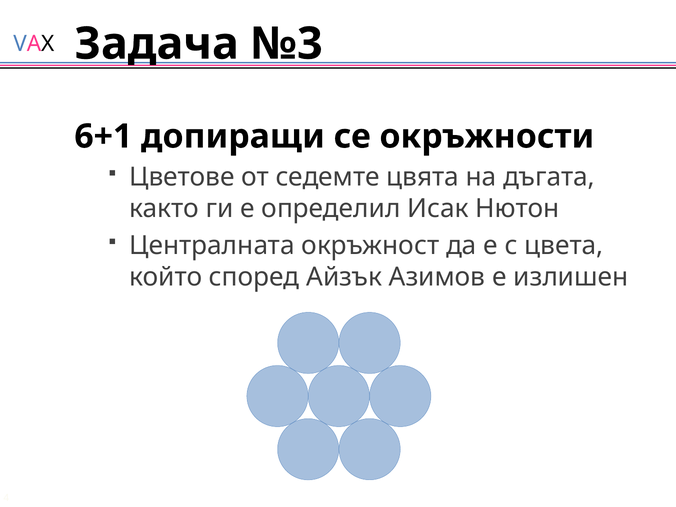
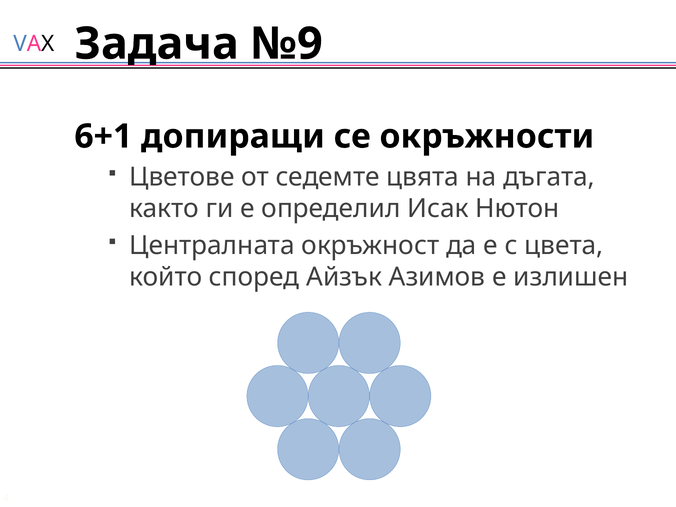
№3: №3 -> №9 (287, 44)
